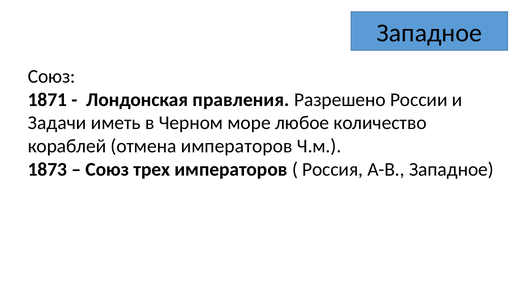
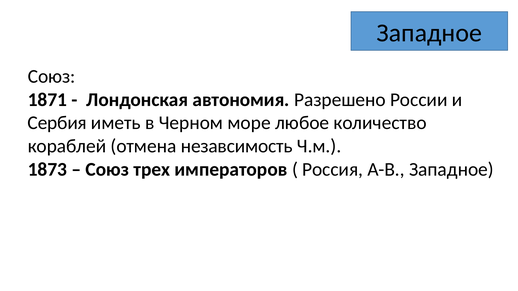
правления: правления -> автономия (241, 100)
Задачи: Задачи -> Сербия (57, 123)
отмена императоров: императоров -> незавсимость (237, 146)
